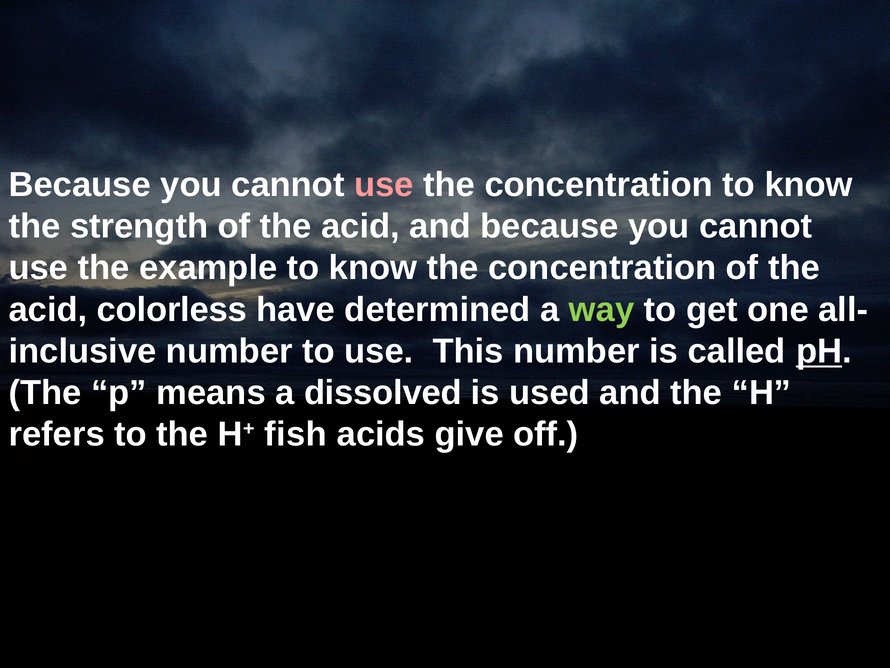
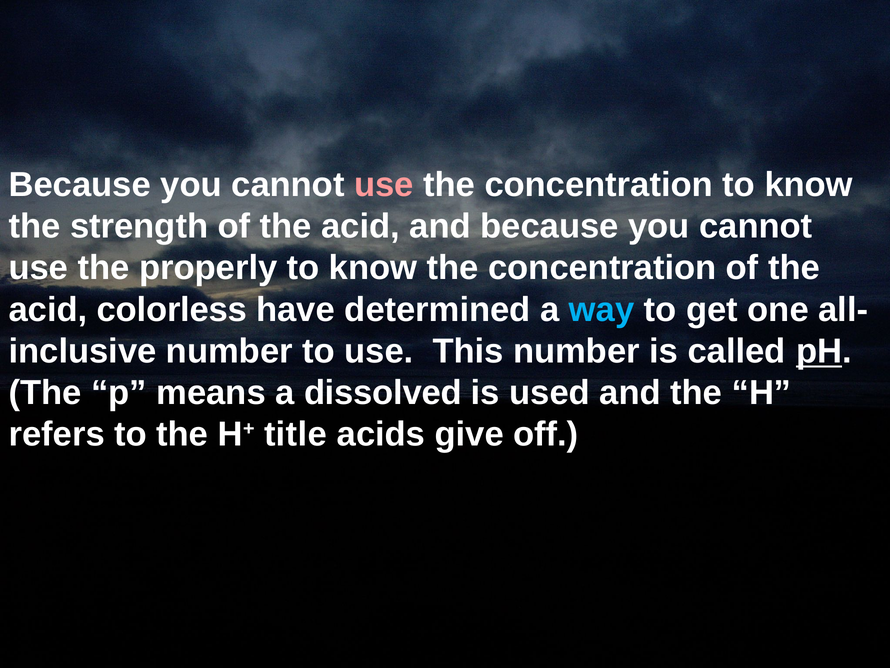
example: example -> properly (208, 268)
way colour: light green -> light blue (602, 309)
fish: fish -> title (295, 434)
